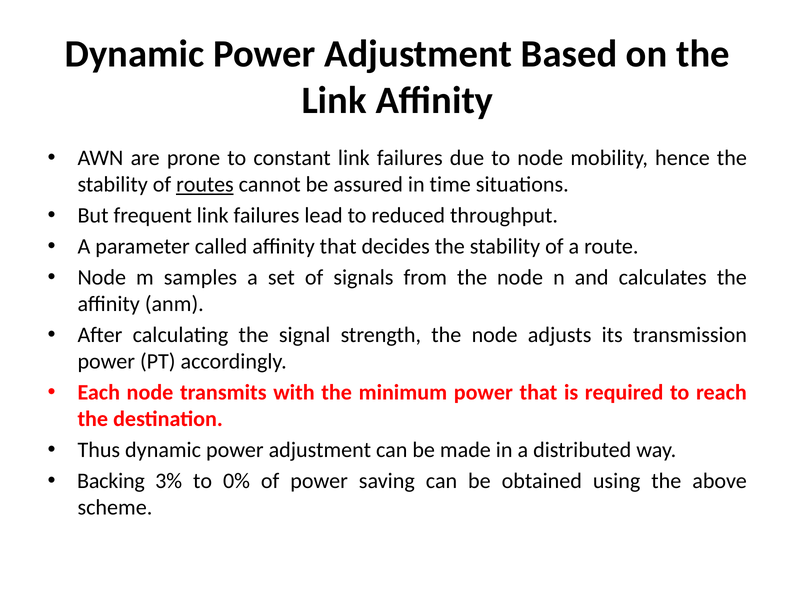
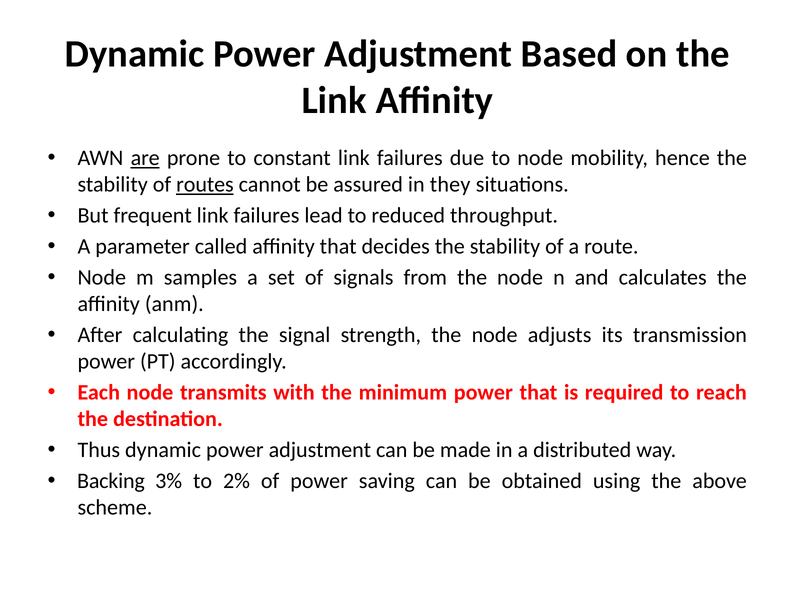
are underline: none -> present (145, 158)
time: time -> they (450, 184)
0%: 0% -> 2% (237, 480)
